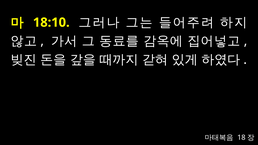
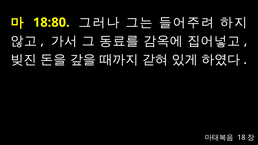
18:10: 18:10 -> 18:80 (51, 22)
